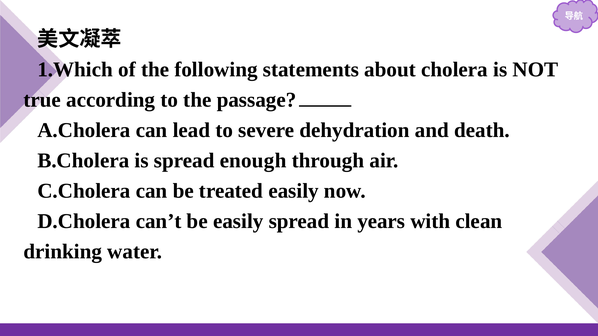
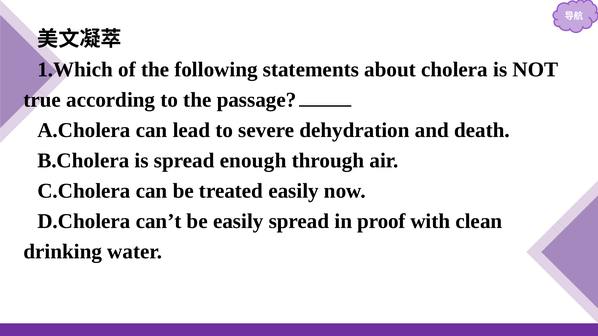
years: years -> proof (381, 221)
